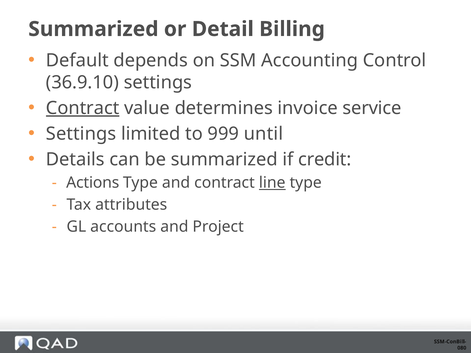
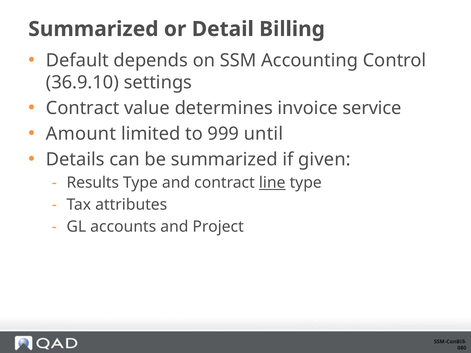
Contract underline: present -> none (83, 108)
Settings: Settings -> Amount (81, 134)
credit: credit -> given (325, 160)
Actions: Actions -> Results (93, 183)
